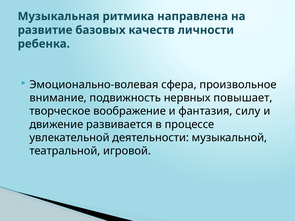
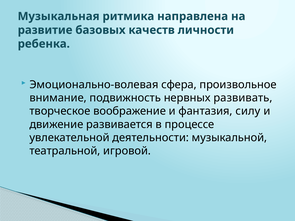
повышает: повышает -> развивать (243, 98)
